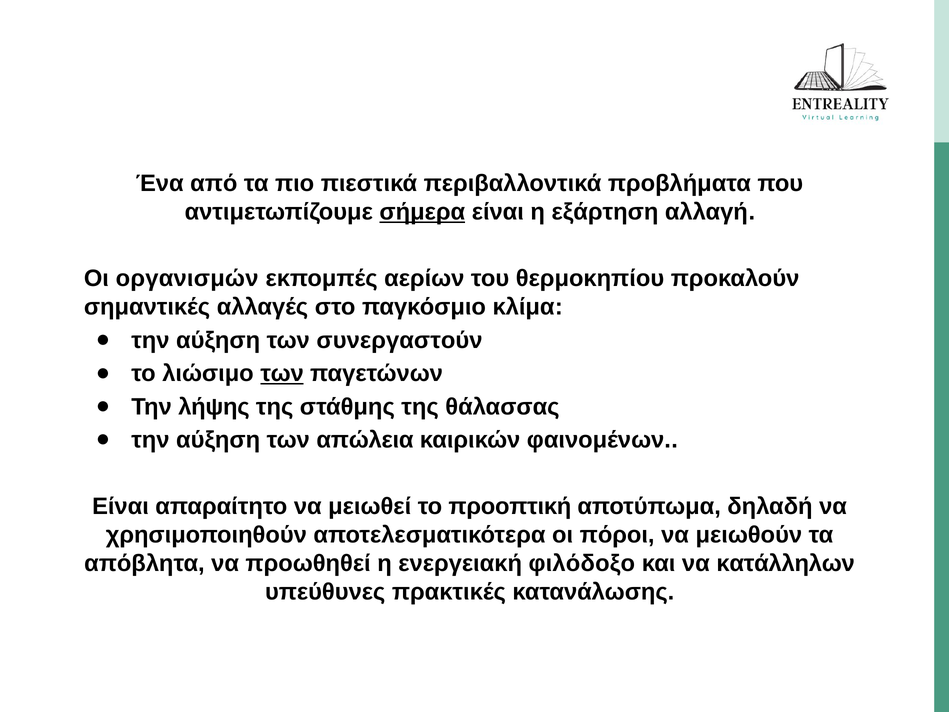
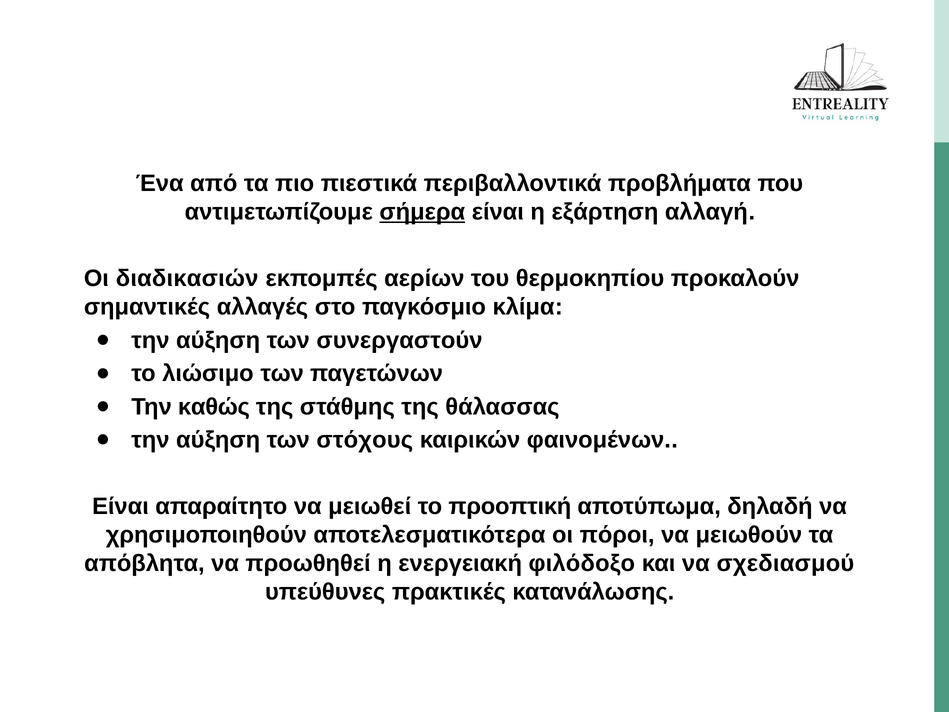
οργανισμών: οργανισμών -> διαδικασιών (187, 278)
των underline: present -> none (282, 373)
λήψης: λήψης -> καθώς (214, 407)
απώλεια: απώλεια -> στόχους (365, 440)
κατάλληλων: κατάλληλων -> σχεδιασμού (785, 563)
